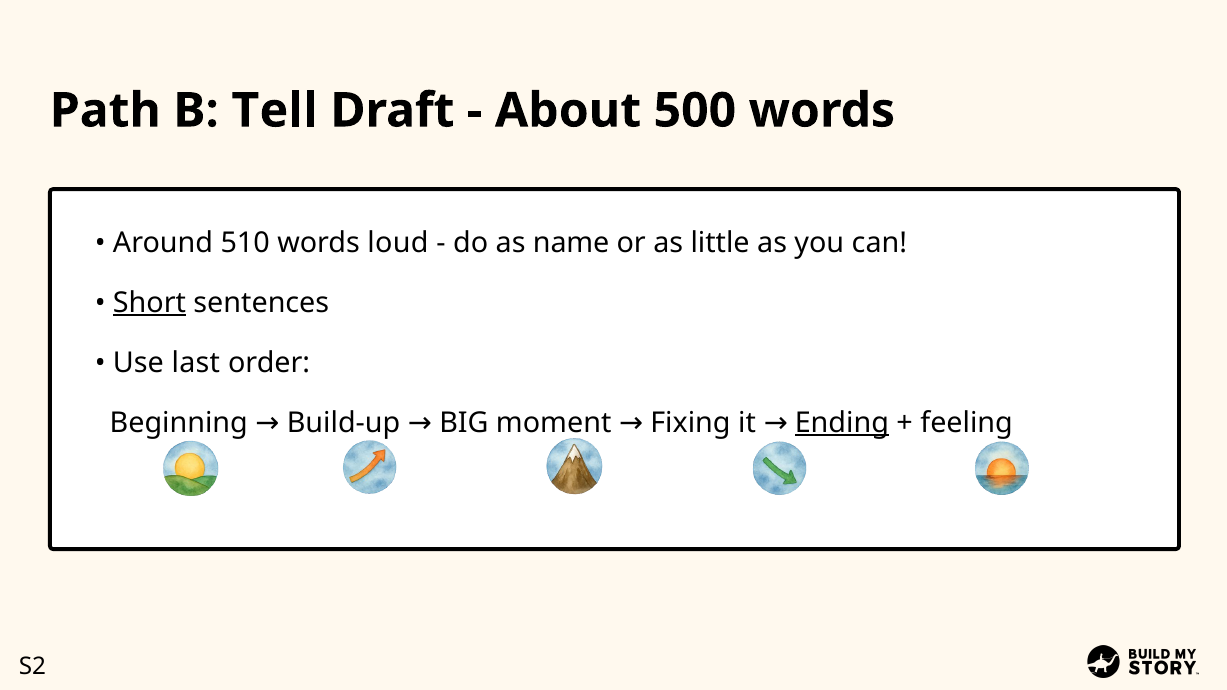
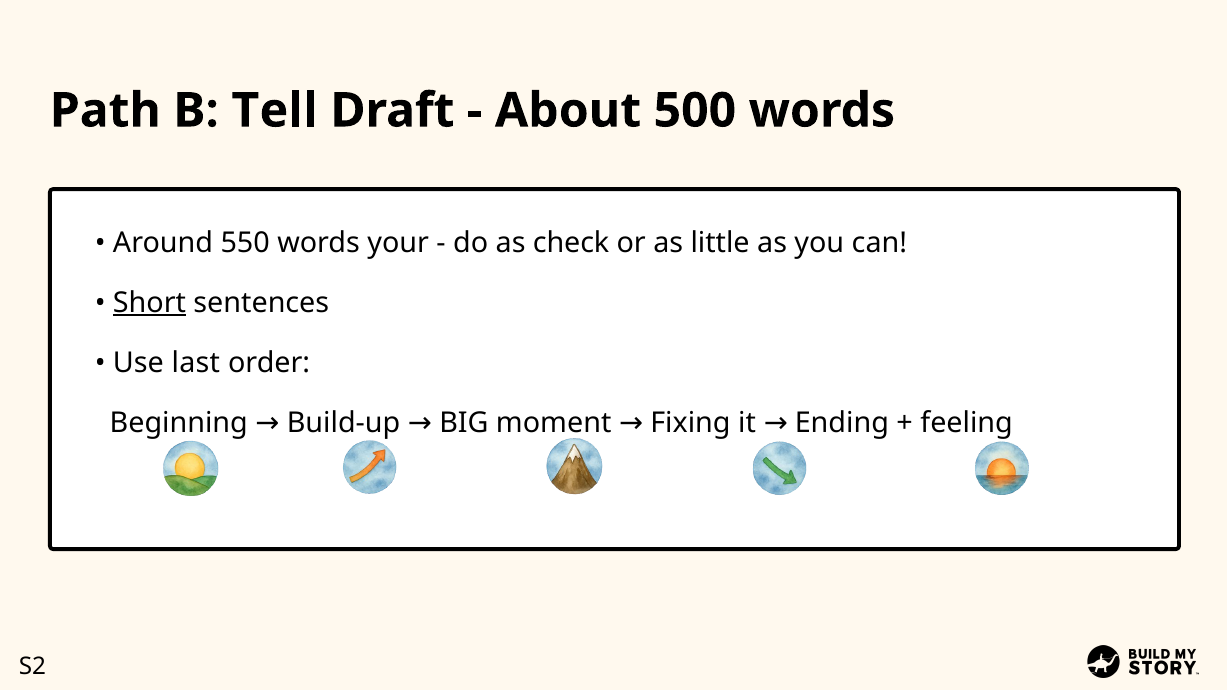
510: 510 -> 550 (245, 243)
loud: loud -> your (398, 243)
name: name -> check (571, 243)
Ending underline: present -> none (842, 423)
